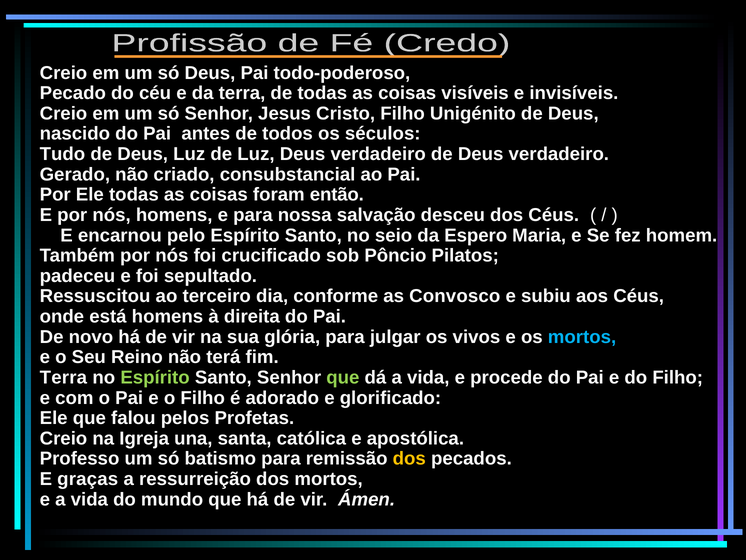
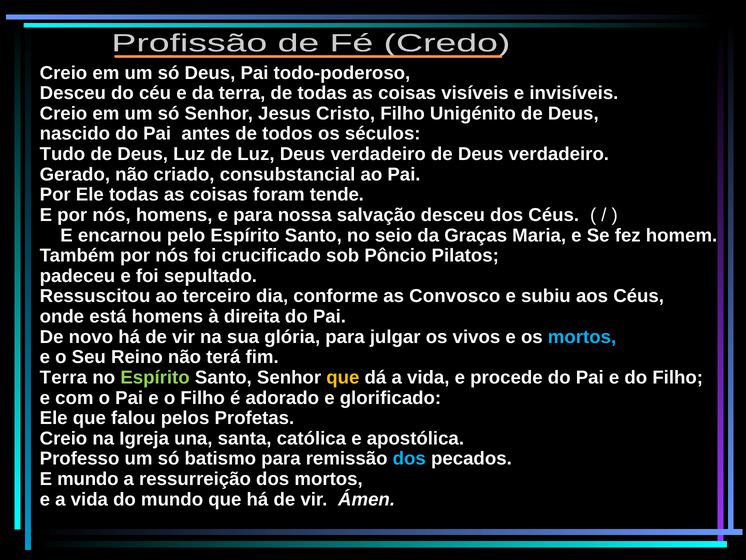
Pecado: Pecado -> Desceu (73, 93)
então: então -> tende (337, 195)
Espero: Espero -> Graças (476, 235)
que colour: light green -> yellow (343, 377)
dos colour: yellow -> light blue (409, 458)
E graças: graças -> mundo (88, 479)
